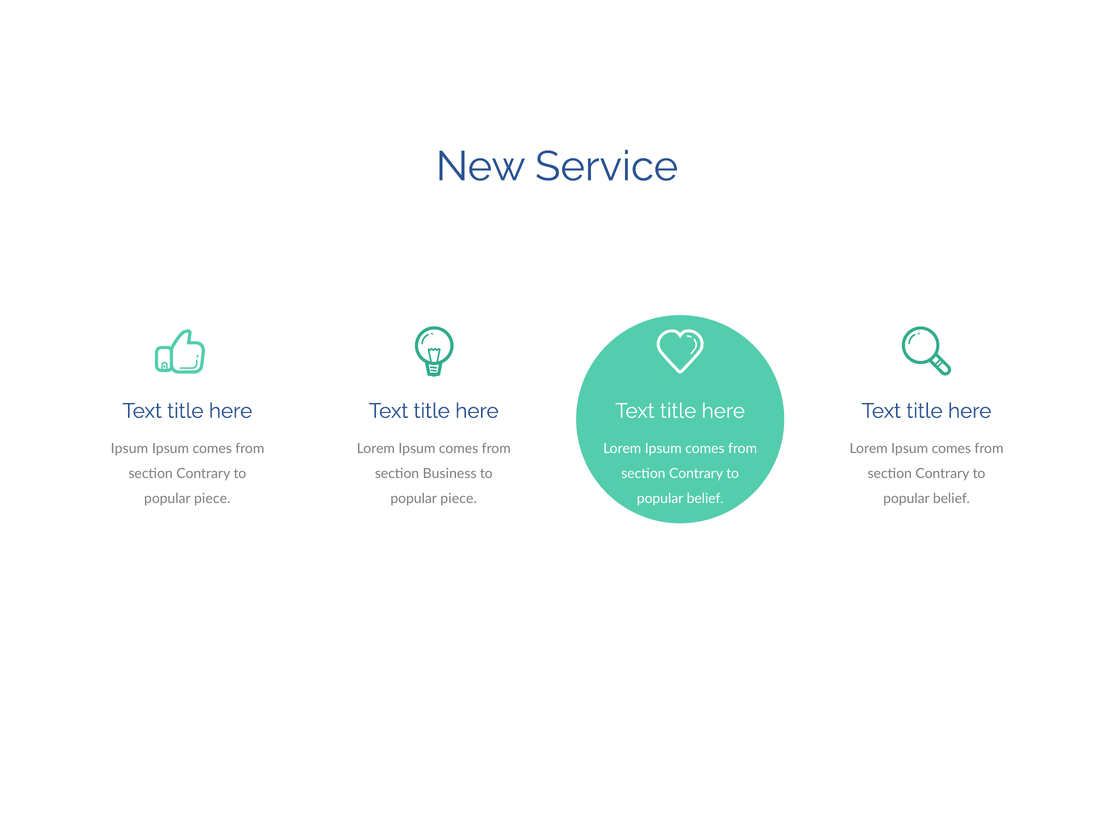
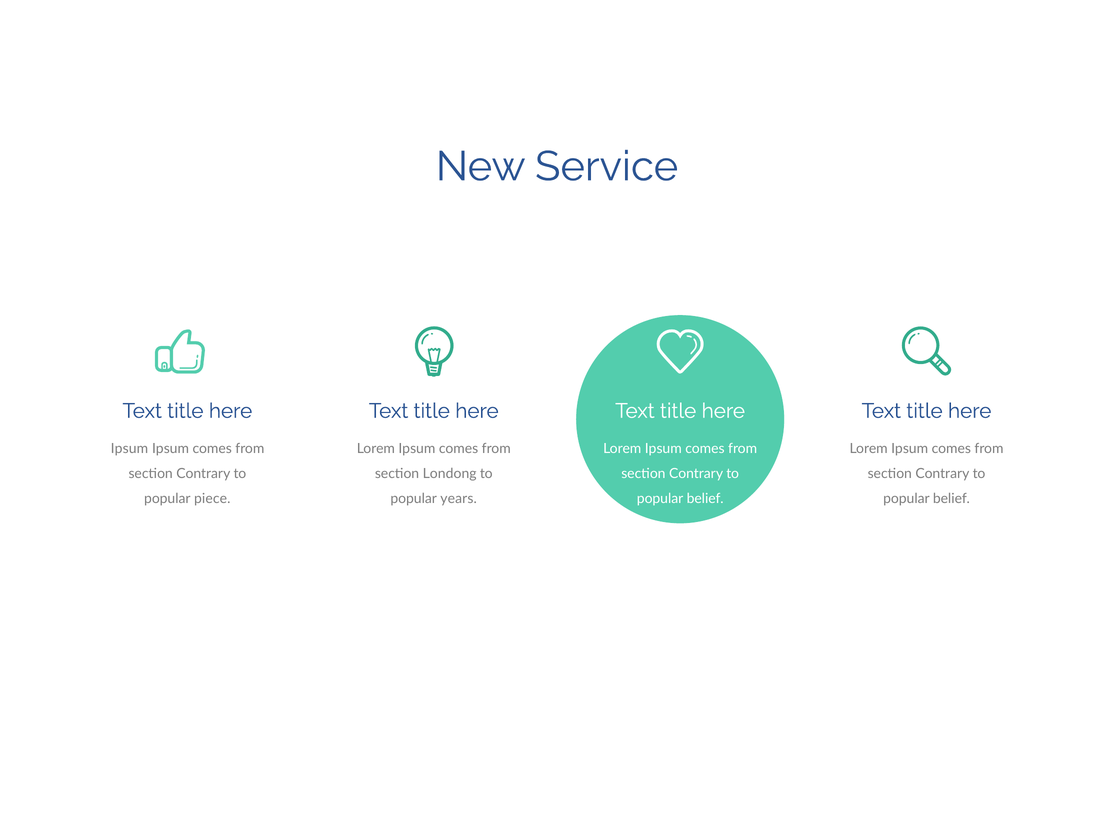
Business: Business -> Londong (450, 473)
piece: piece -> years (459, 498)
